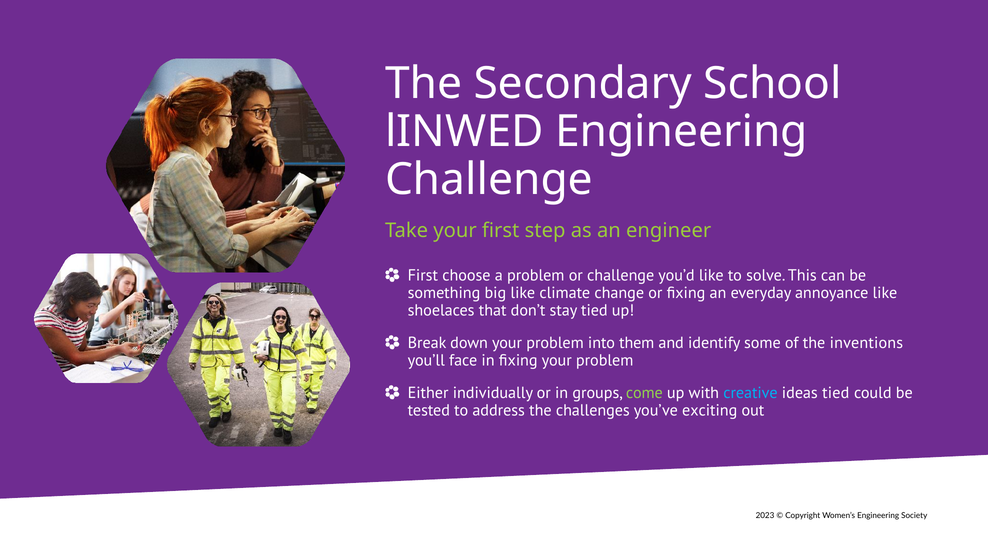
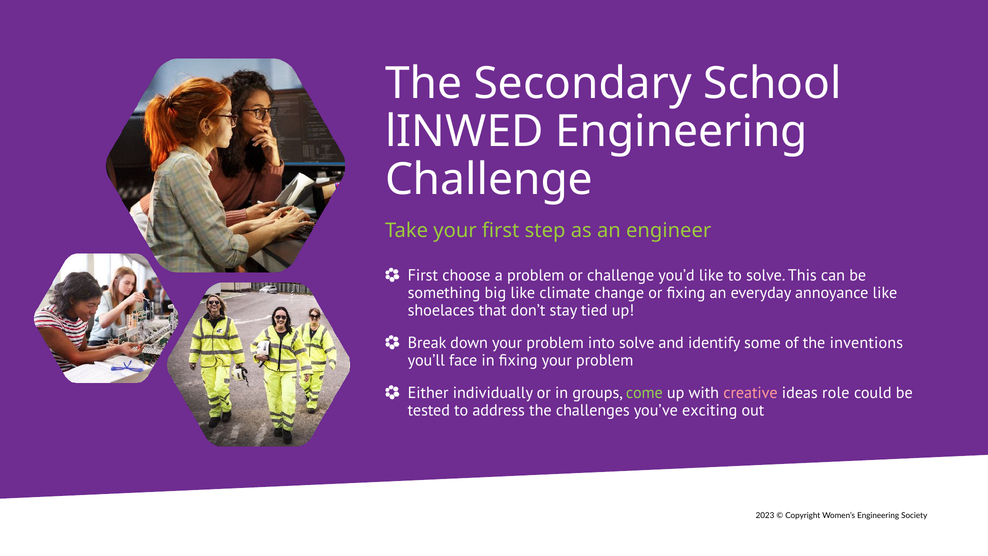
into them: them -> solve (637, 343)
creative colour: light blue -> pink (750, 393)
ideas tied: tied -> role (836, 393)
